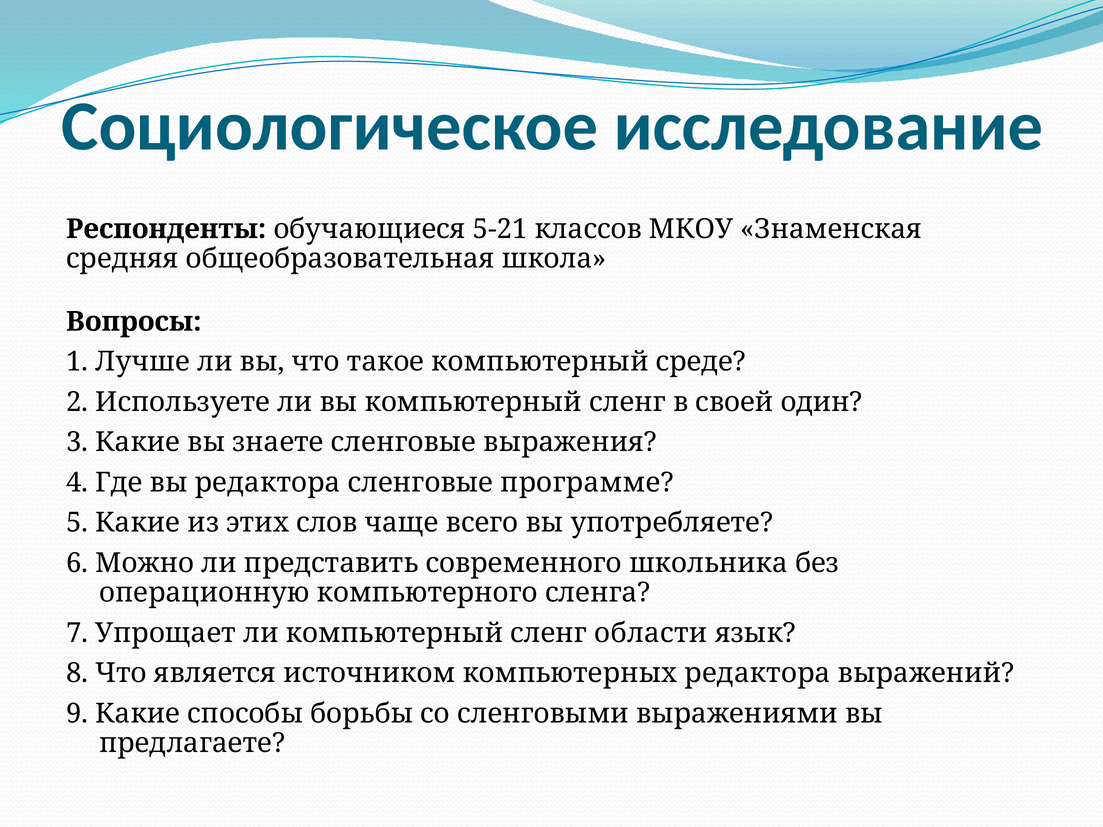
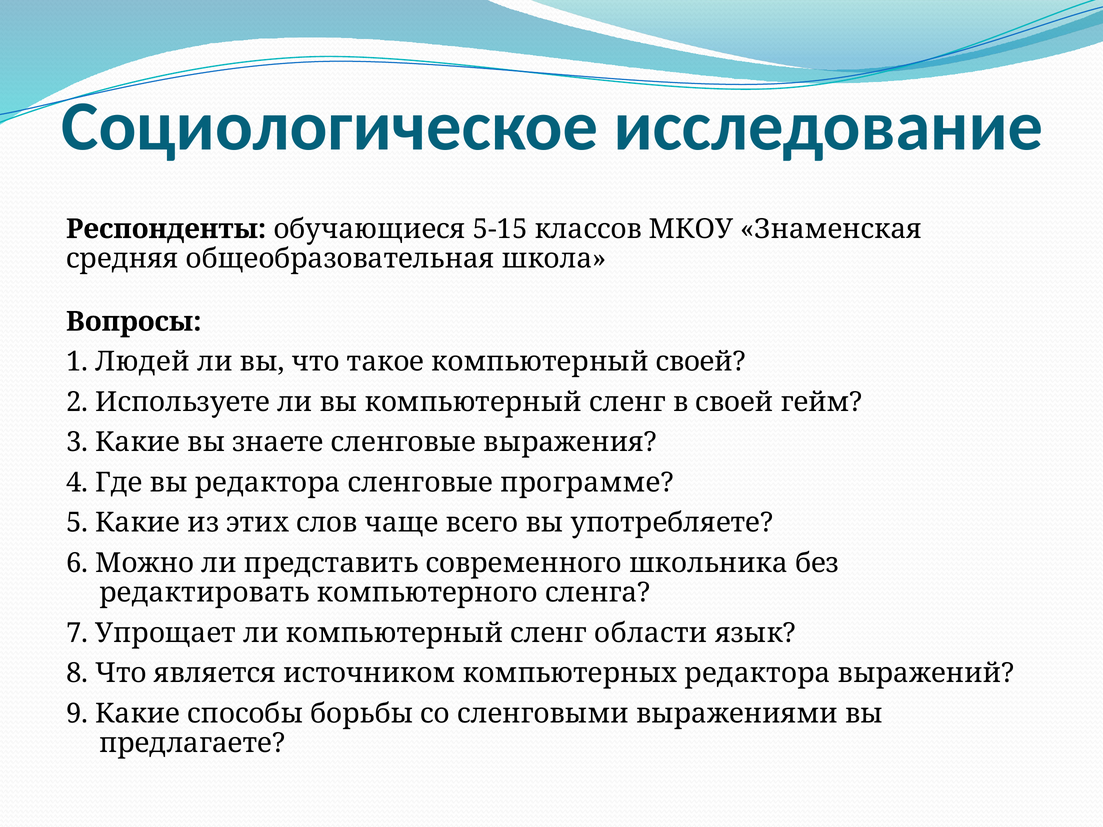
5-21: 5-21 -> 5-15 (500, 229)
Лучше: Лучше -> Людей (143, 362)
компьютерный среде: среде -> своей (701, 362)
один: один -> гейм (821, 402)
операционную: операционную -> редактировать (204, 593)
